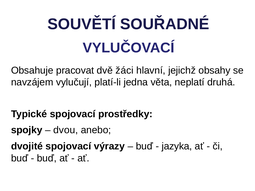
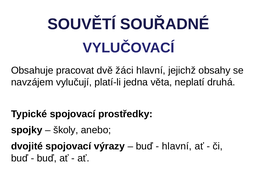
dvou: dvou -> školy (66, 130)
jazyka: jazyka -> hlavní (177, 146)
